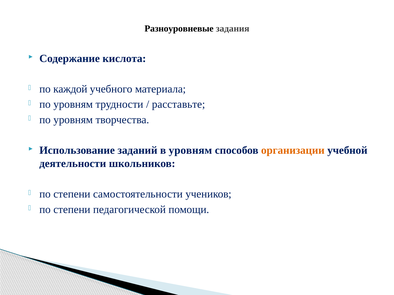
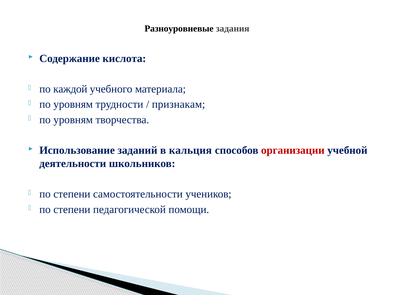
расставьте: расставьте -> признакам (179, 105)
в уровням: уровням -> кальция (190, 151)
организации colour: orange -> red (293, 151)
